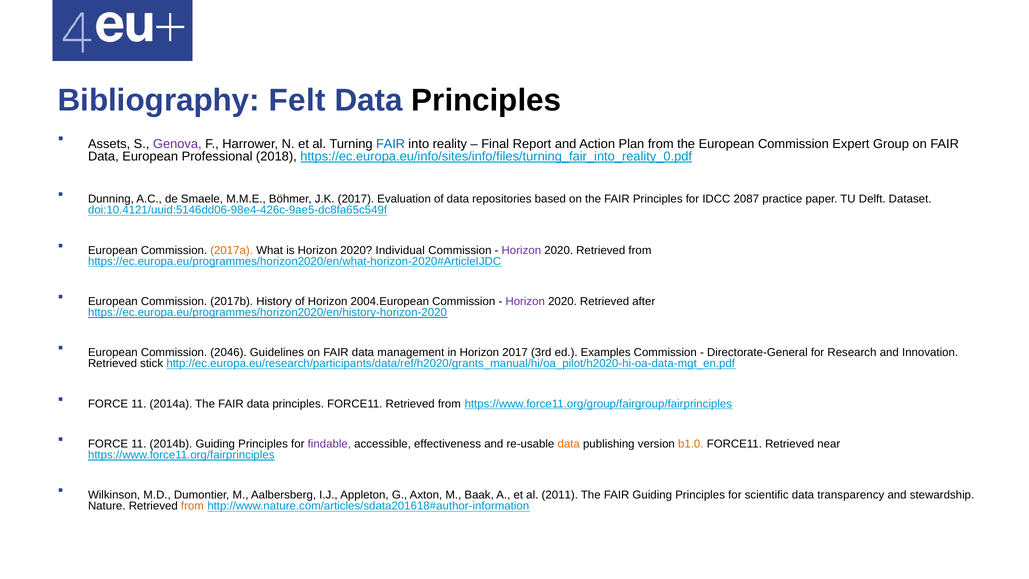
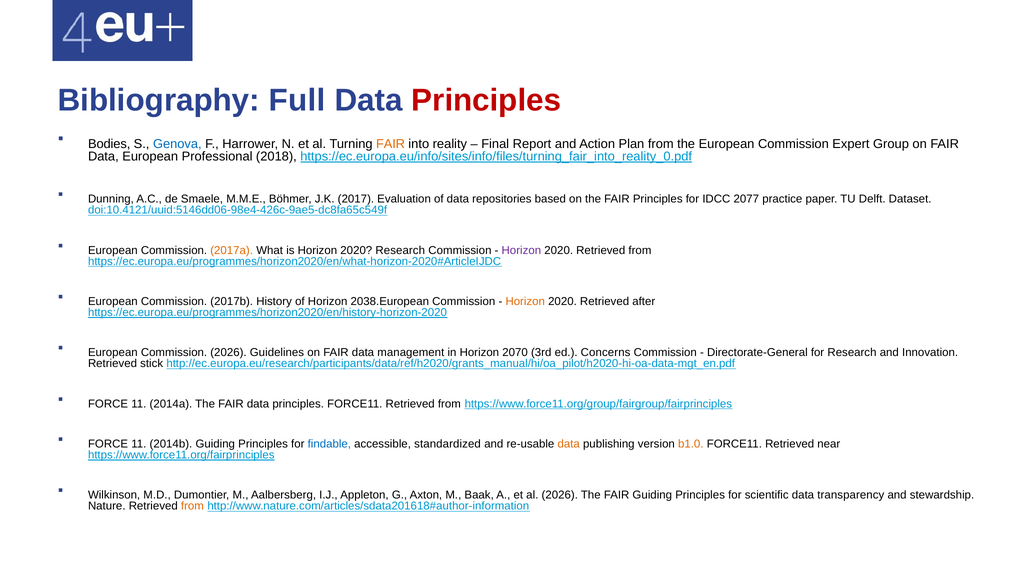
Felt: Felt -> Full (297, 100)
Principles colour: black -> red (486, 100)
Assets: Assets -> Bodies (109, 144)
Genova colour: purple -> blue (177, 144)
FAIR colour: blue -> orange (391, 144)
2087: 2087 -> 2077 (746, 199)
2020 Individual: Individual -> Research (400, 250)
2004.European: 2004.European -> 2038.European (390, 301)
Horizon colour: purple -> orange (525, 301)
Commission 2046: 2046 -> 2026 (228, 353)
Horizon 2017: 2017 -> 2070 (515, 353)
Examples: Examples -> Concerns (606, 353)
findable colour: purple -> blue (329, 444)
effectiveness: effectiveness -> standardized (448, 444)
al 2011: 2011 -> 2026 (560, 495)
